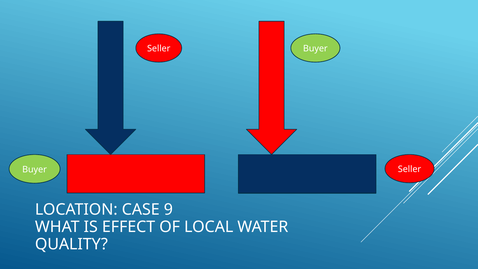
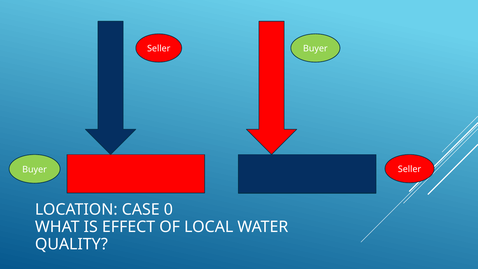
9: 9 -> 0 (168, 210)
